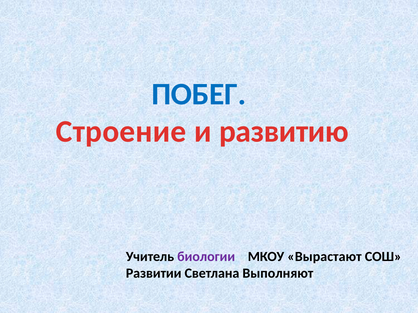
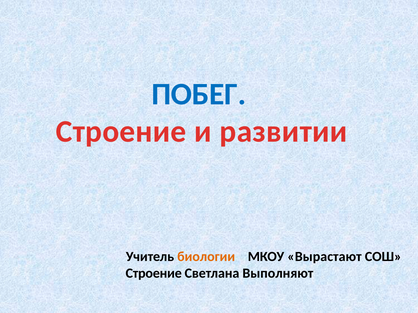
развитию: развитию -> развитии (284, 132)
биологии colour: purple -> orange (206, 257)
Развитии: Развитии -> Строение (154, 274)
